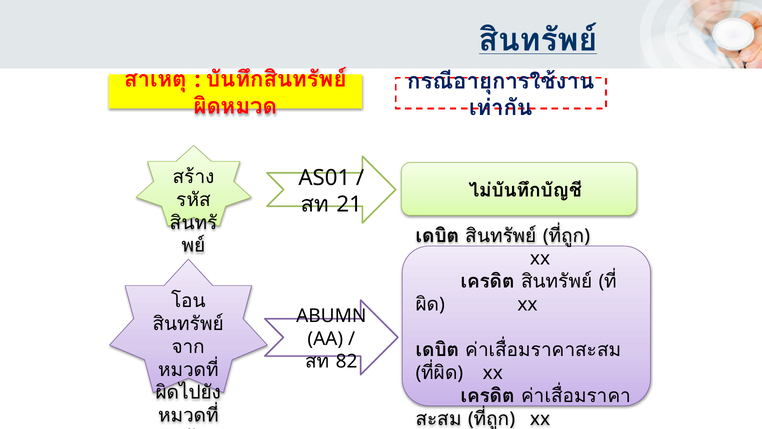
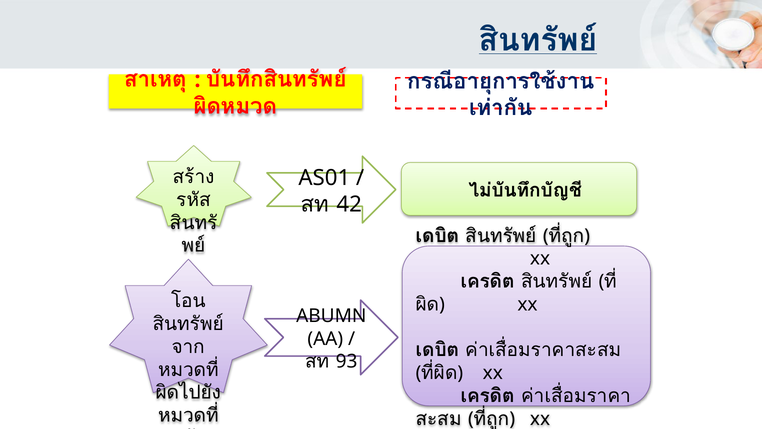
21: 21 -> 42 (349, 204)
82: 82 -> 93 (347, 361)
